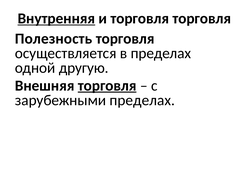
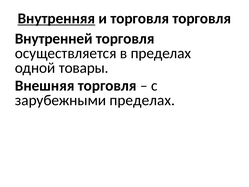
Полезность: Полезность -> Внутренней (54, 39)
другую: другую -> товары (84, 68)
торговля underline: present -> none (107, 85)
